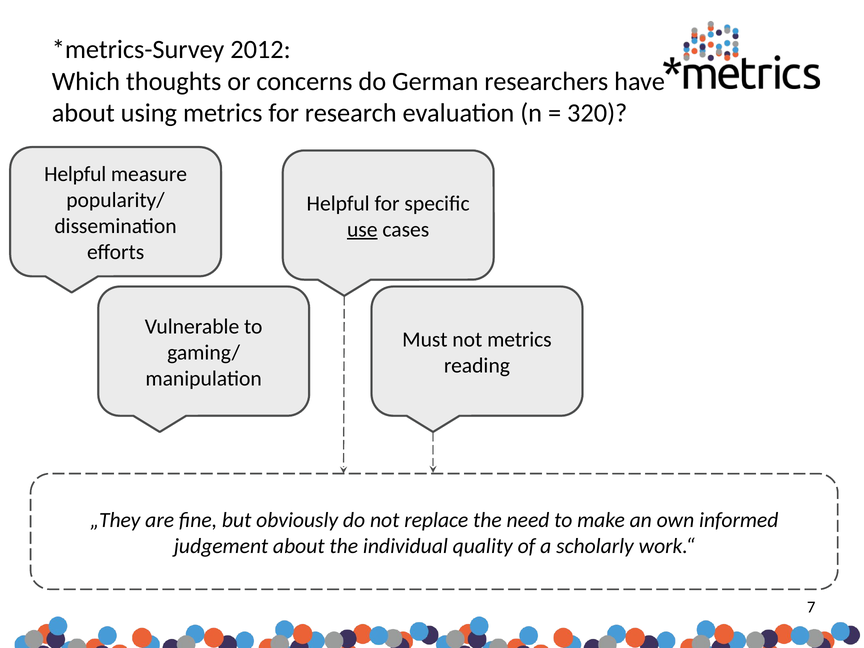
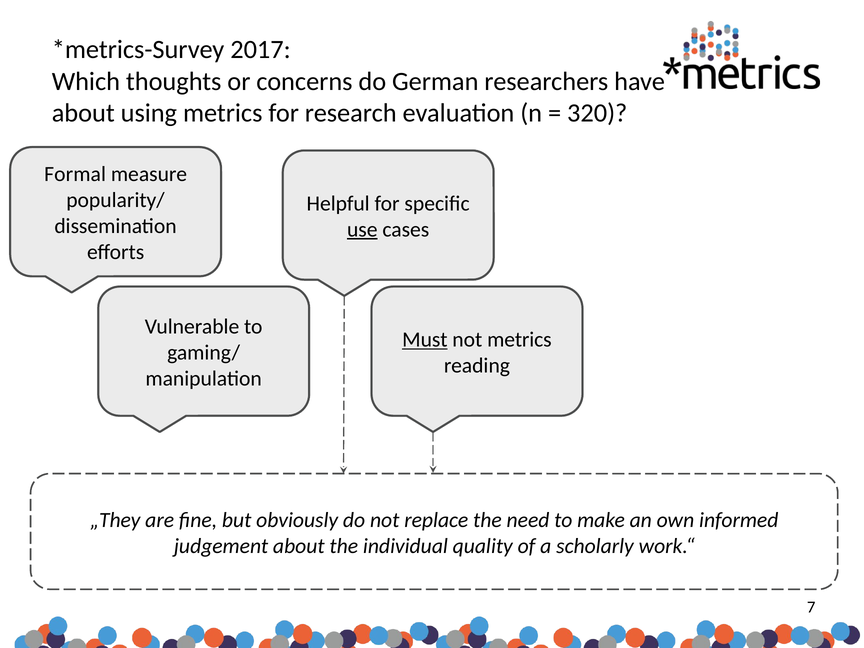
2012: 2012 -> 2017 (261, 50)
Helpful: Helpful -> Formal (75, 174)
Must underline: none -> present (425, 340)
